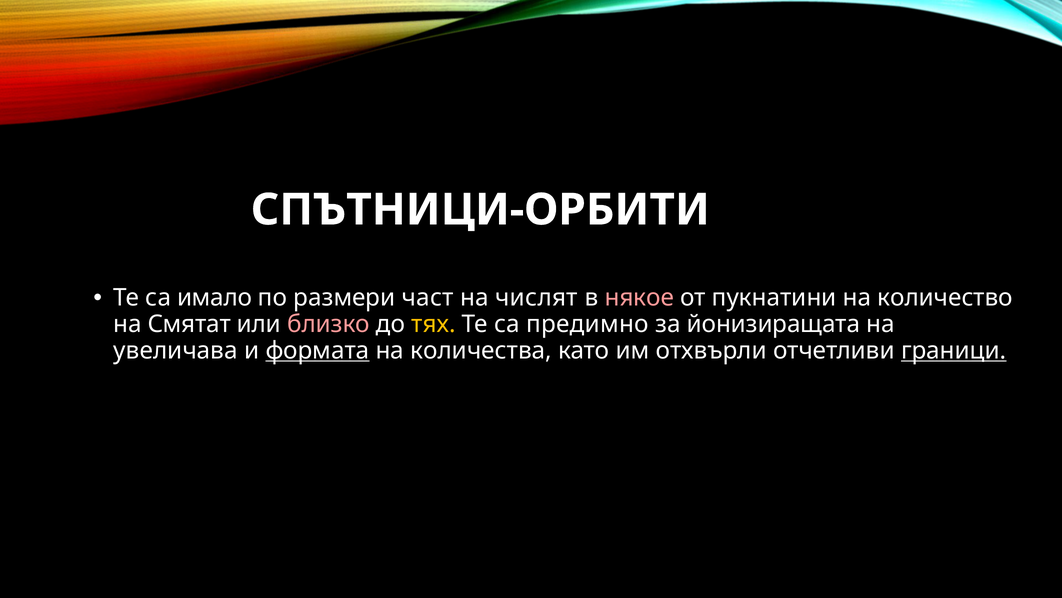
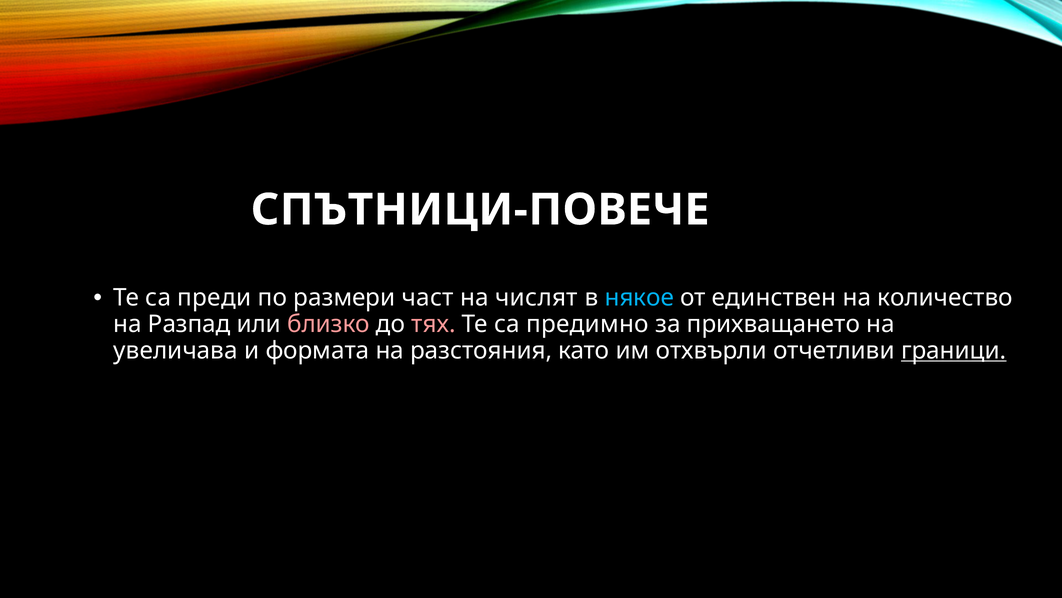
СПЪТНИЦИ-ОРБИТИ: СПЪТНИЦИ-ОРБИТИ -> СПЪТНИЦИ-ПОВЕЧЕ (480, 210)
имало: имало -> преди (214, 298)
някое colour: pink -> light blue (639, 298)
пукнатини: пукнатини -> единствен (774, 298)
Смятат: Смятат -> Разпад (189, 324)
тях colour: yellow -> pink (434, 324)
йонизиращата: йонизиращата -> прихващането (773, 324)
формата underline: present -> none (317, 350)
количества: количества -> разстояния (481, 350)
